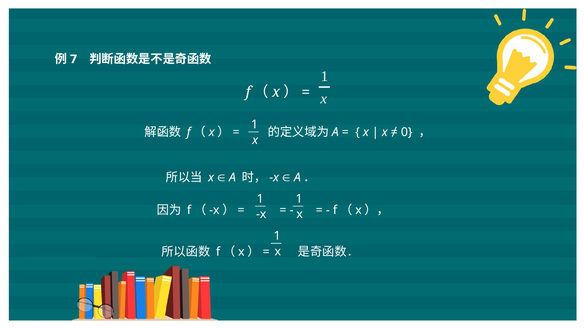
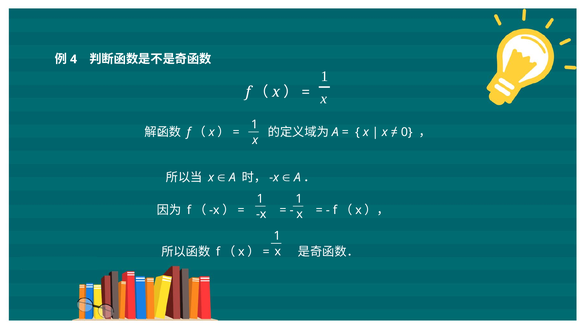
7: 7 -> 4 (74, 59)
